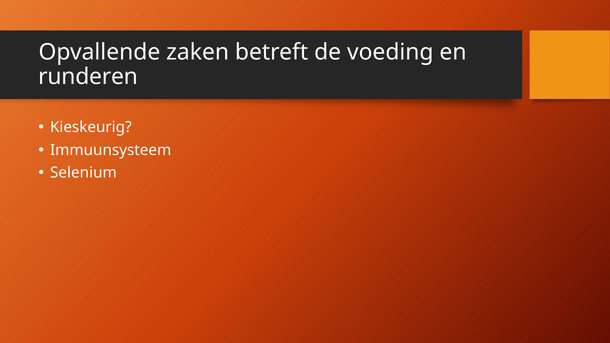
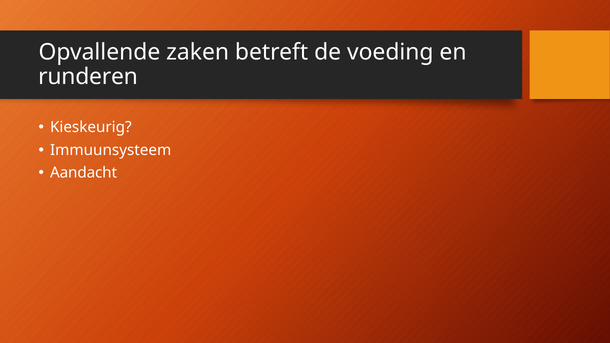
Selenium: Selenium -> Aandacht (84, 173)
